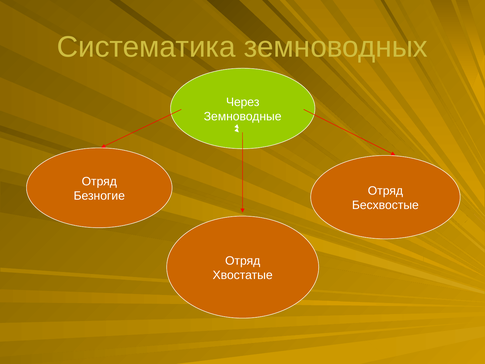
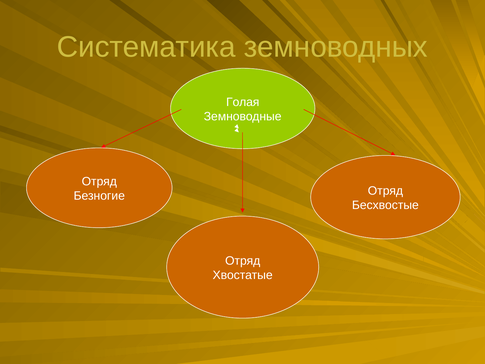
Через: Через -> Голая (243, 102)
